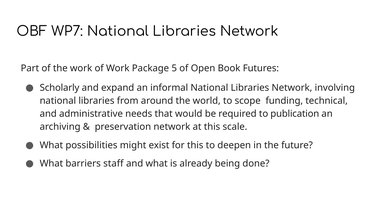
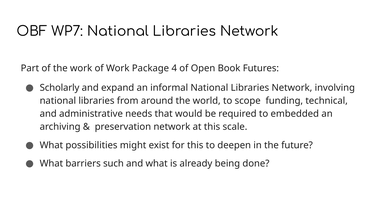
5: 5 -> 4 (174, 68)
publication: publication -> embedded (295, 114)
staff: staff -> such (113, 164)
